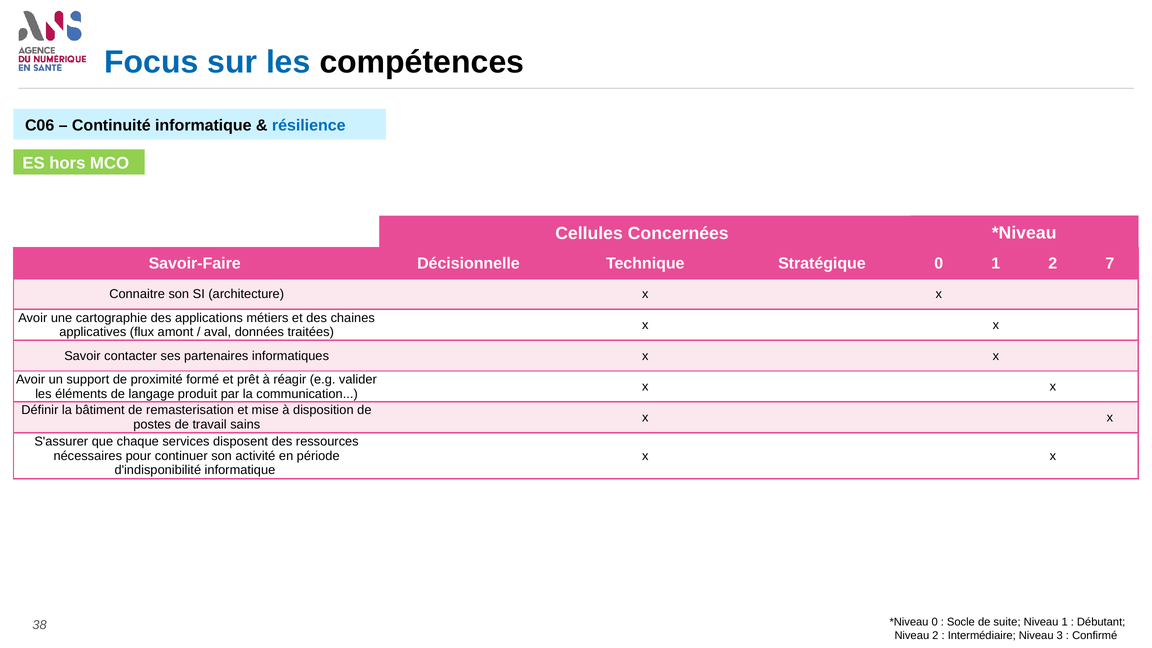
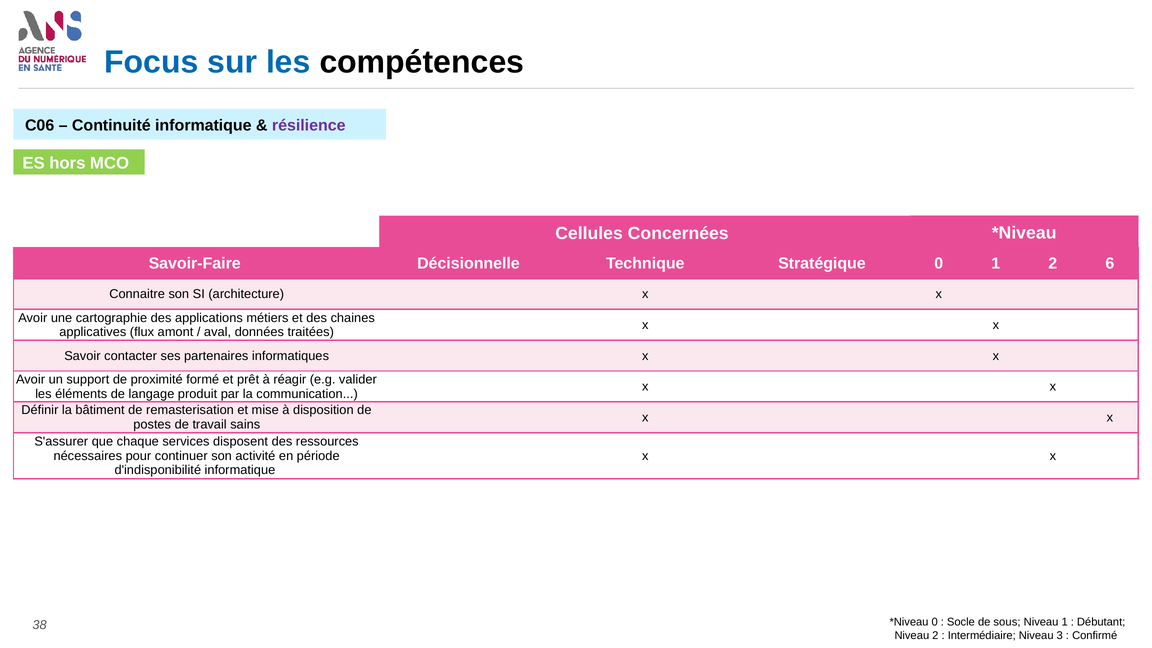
résilience colour: blue -> purple (309, 125)
7: 7 -> 6 (1110, 263)
suite: suite -> sous (1007, 622)
